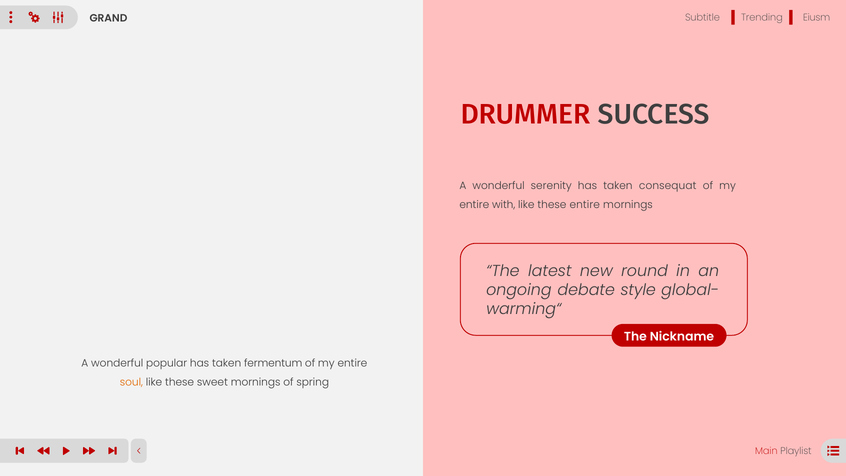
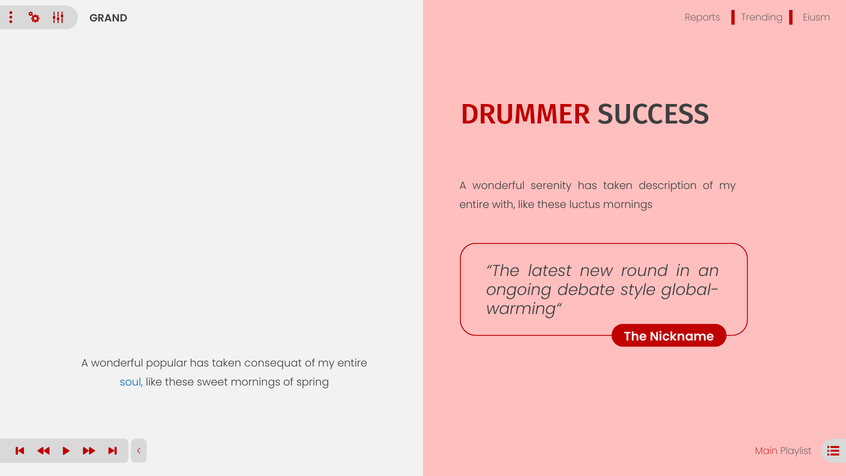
Subtitle: Subtitle -> Reports (703, 18)
consequat: consequat -> description (668, 186)
these entire: entire -> luctus (585, 205)
fermentum: fermentum -> consequat (273, 363)
soul colour: orange -> blue (131, 382)
